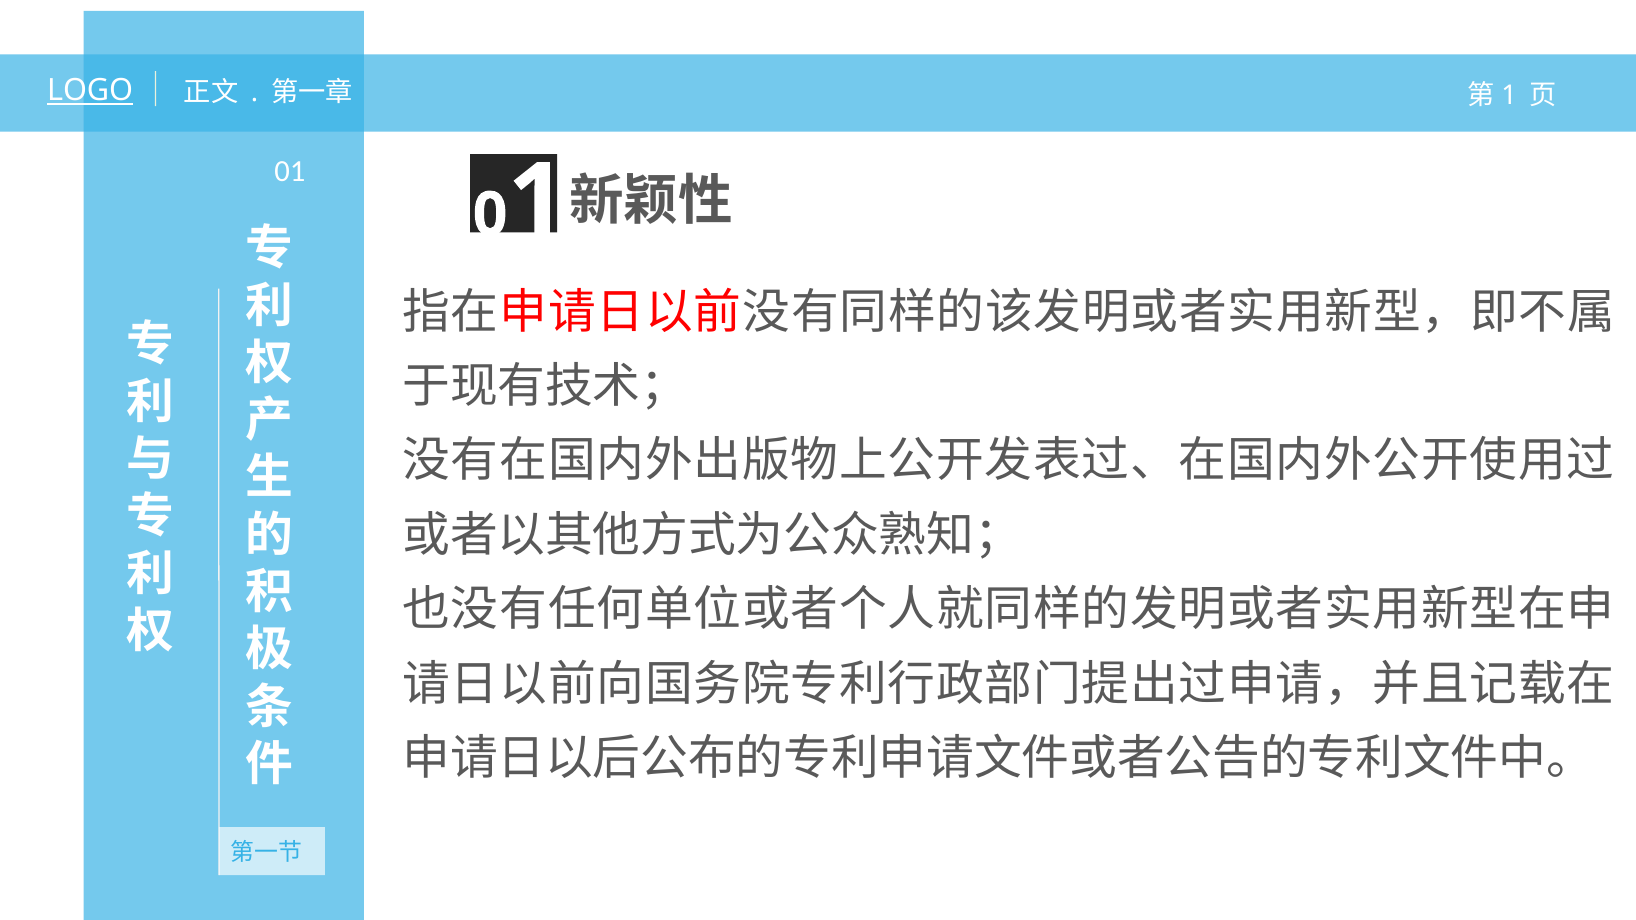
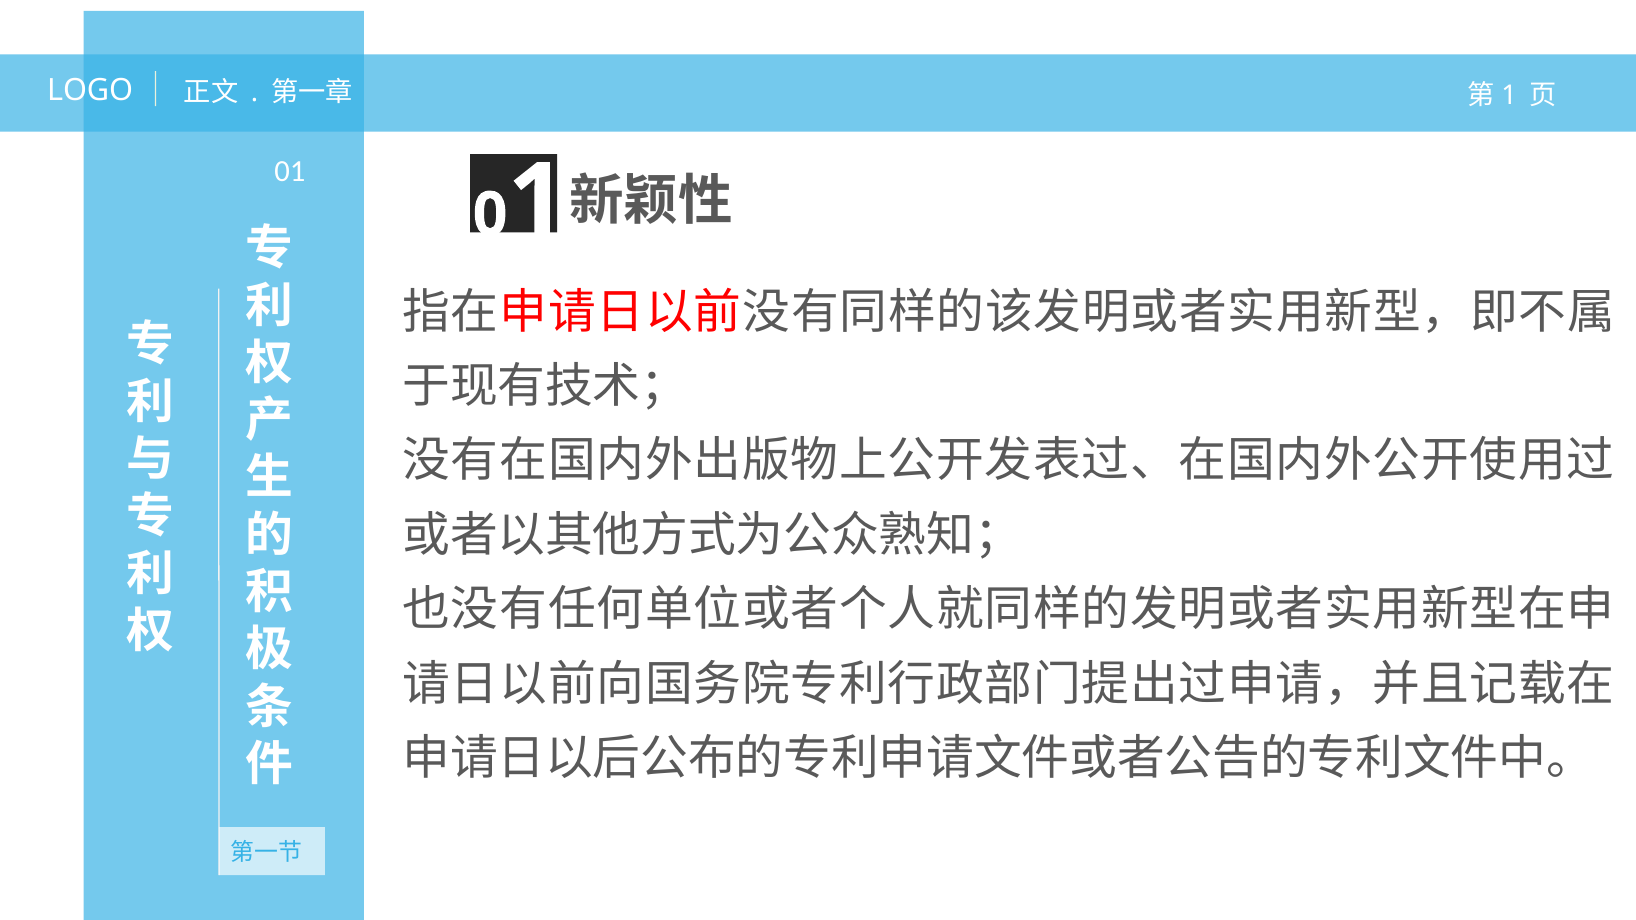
LOGO underline: present -> none (90, 90)
